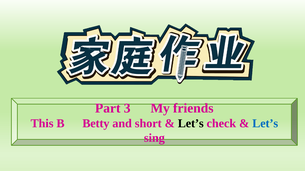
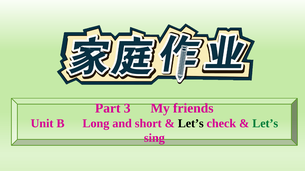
This: This -> Unit (42, 124)
Betty: Betty -> Long (96, 124)
Let’s colour: blue -> green (265, 124)
